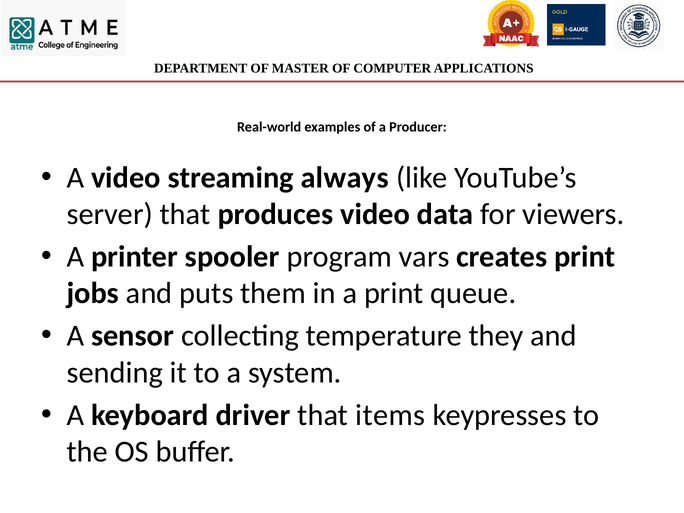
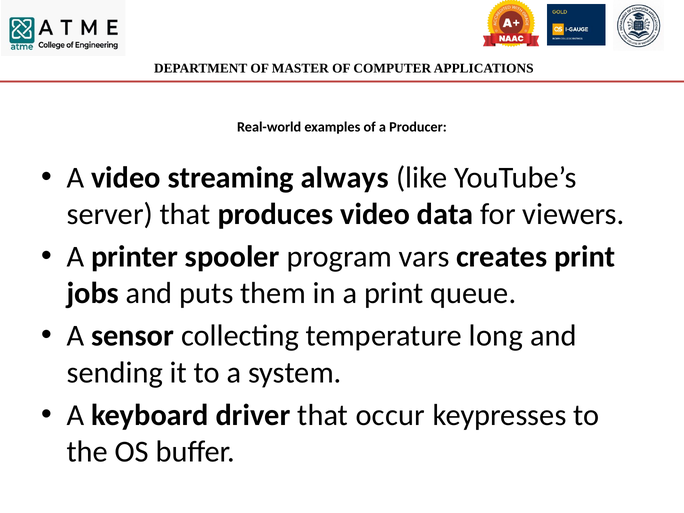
they: they -> long (496, 336)
items: items -> occur (390, 415)
